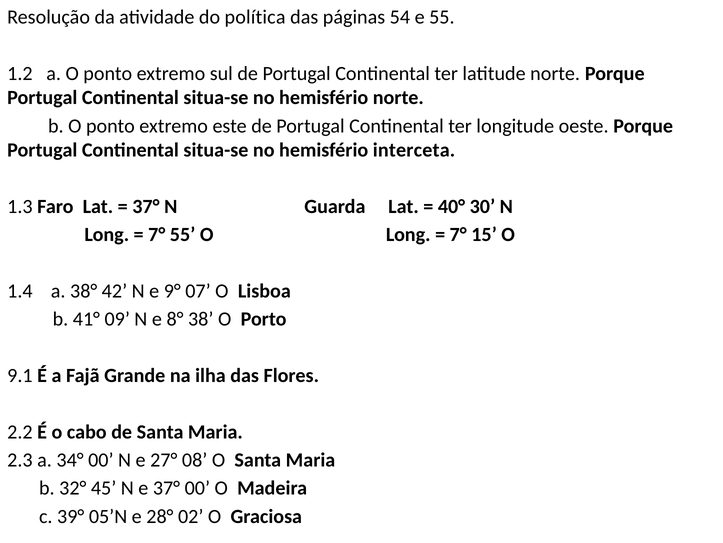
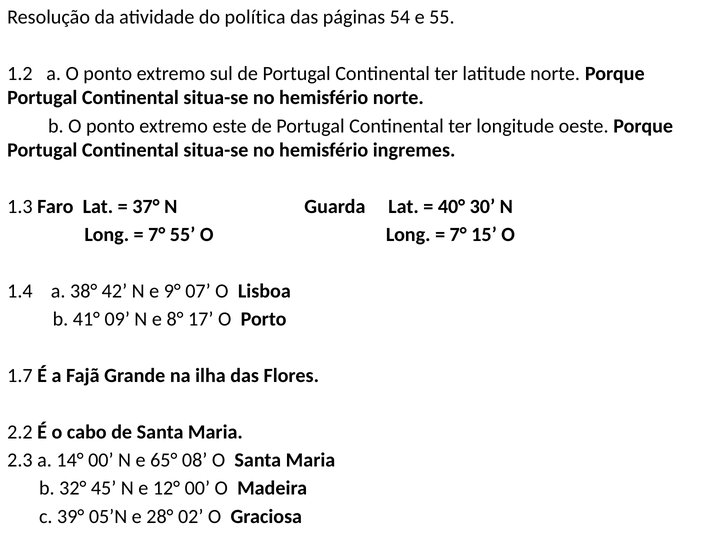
interceta: interceta -> ingremes (414, 150)
38: 38 -> 17 (201, 319)
9.1: 9.1 -> 1.7 (20, 375)
34°: 34° -> 14° (70, 460)
27°: 27° -> 65° (164, 460)
e 37°: 37° -> 12° (166, 488)
